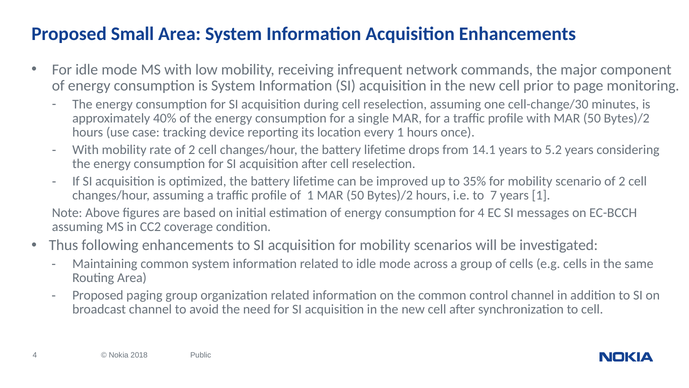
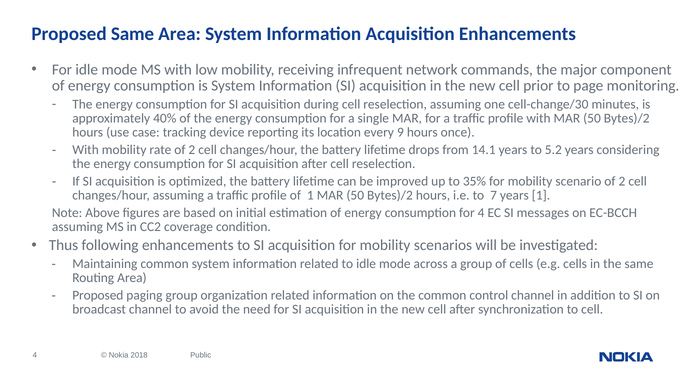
Proposed Small: Small -> Same (133, 34)
every 1: 1 -> 9 (400, 132)
